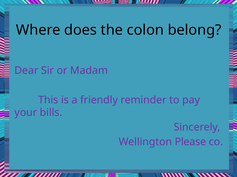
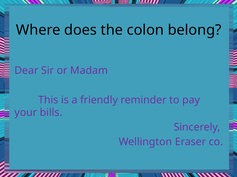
Please: Please -> Eraser (190, 142)
